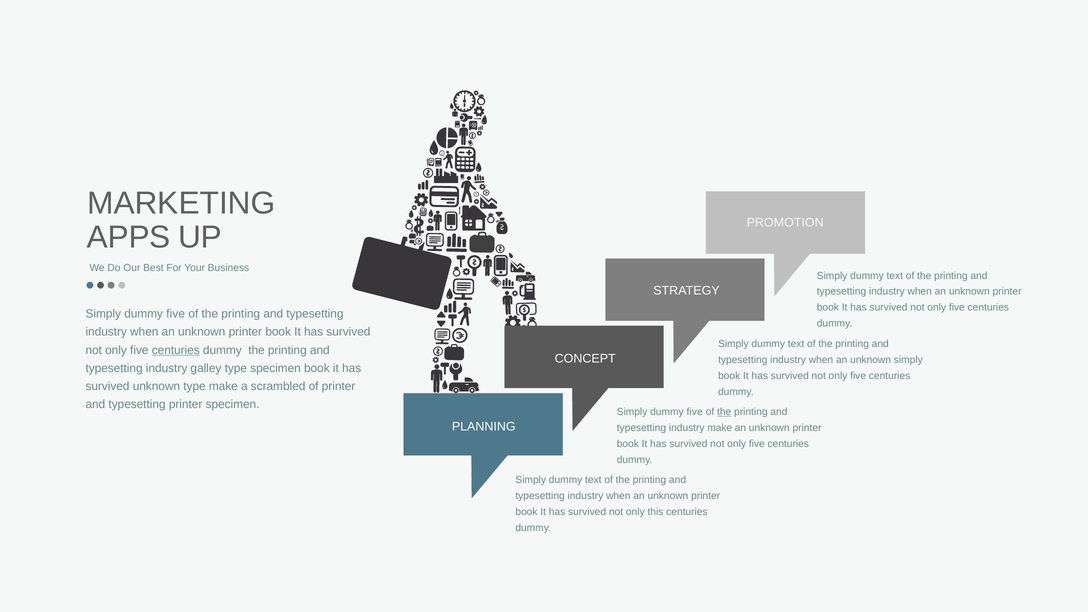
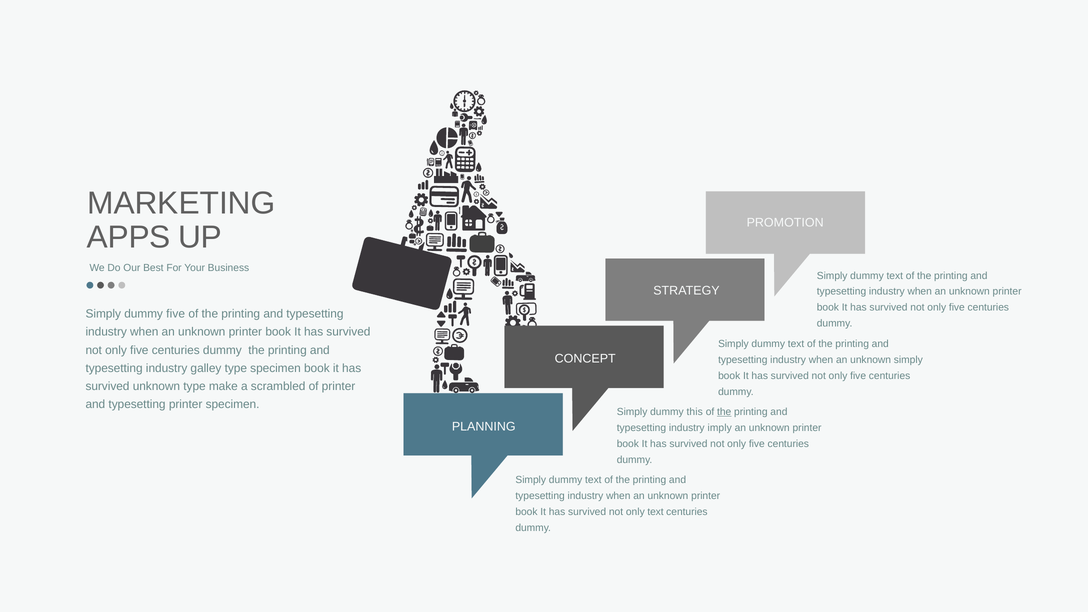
centuries underline: present -> none (176, 350)
five: five -> this (695, 412)
industry make: make -> imply (720, 428)
only this: this -> text (656, 512)
